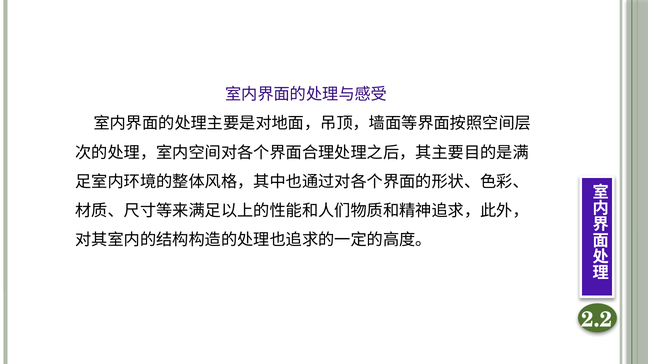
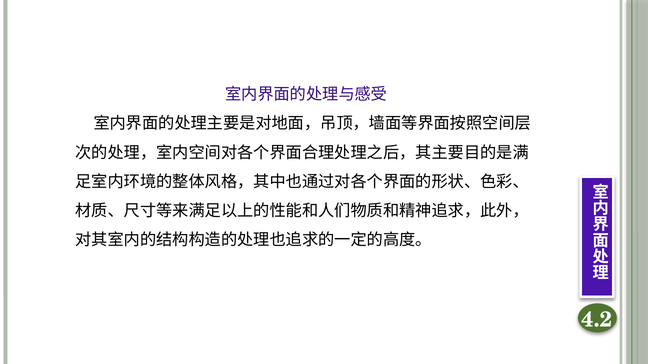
2.2: 2.2 -> 4.2 (597, 320)
